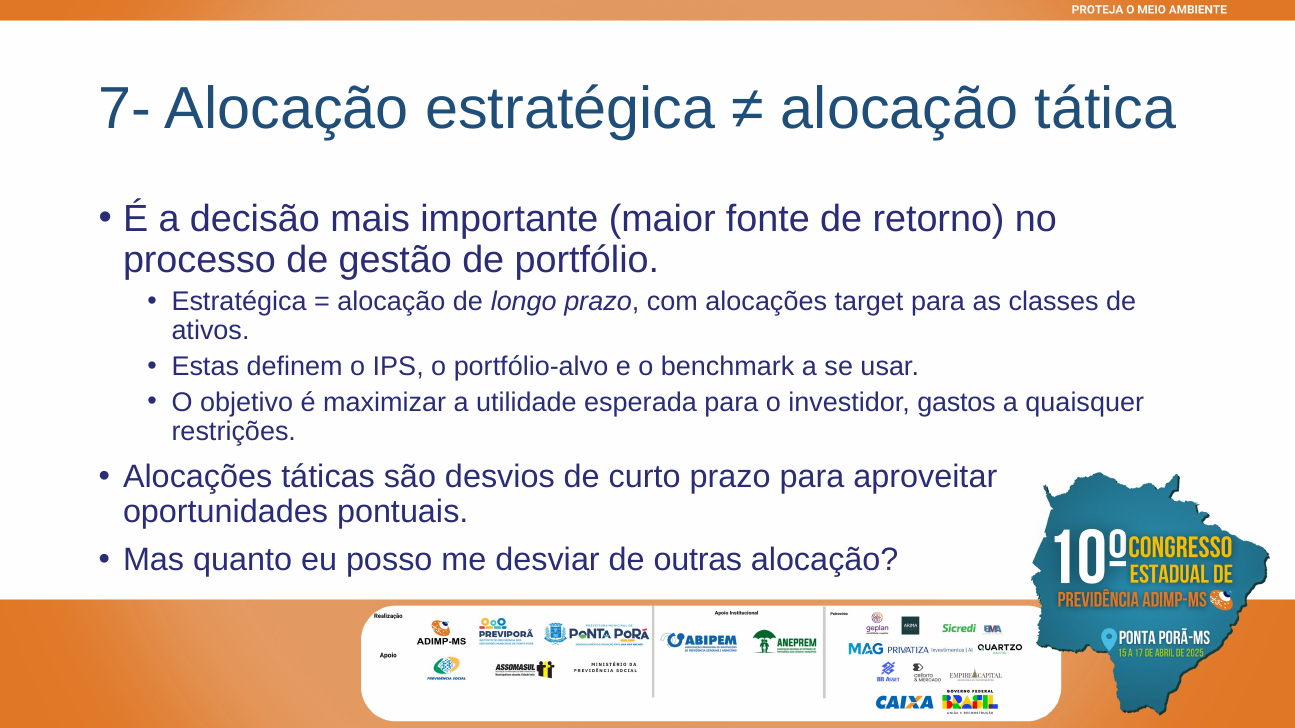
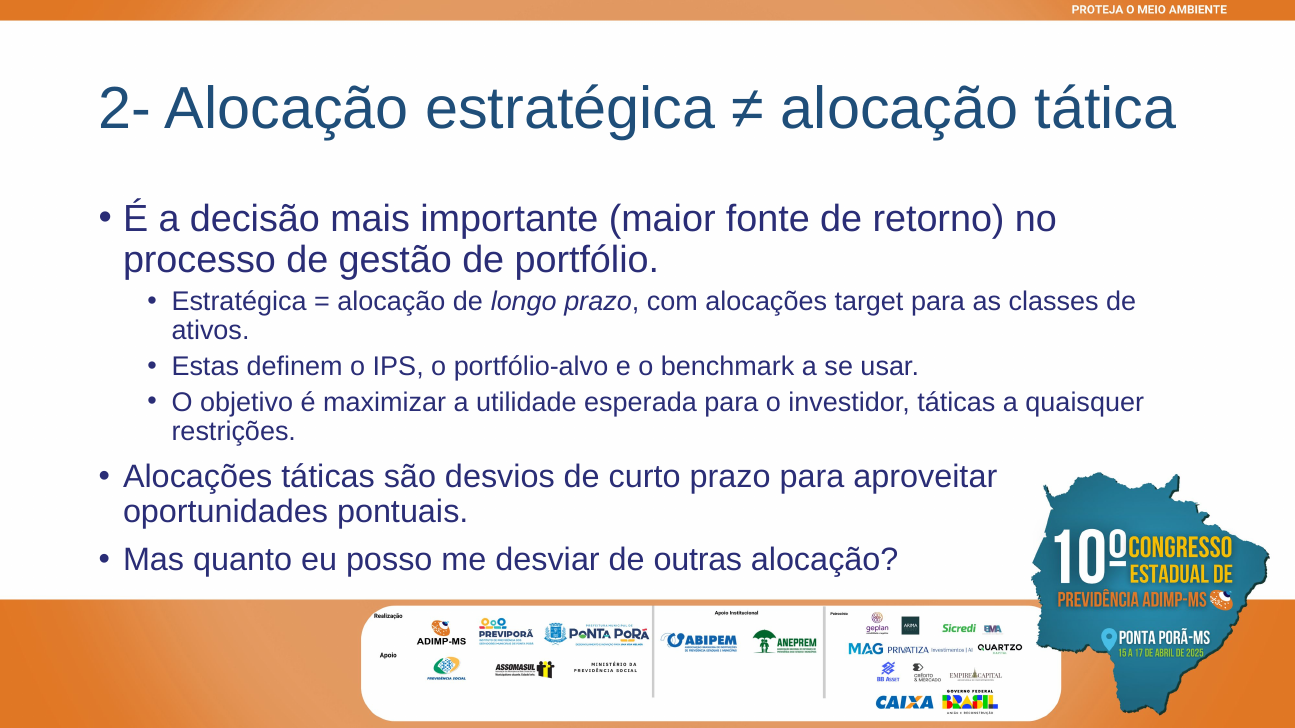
7-: 7- -> 2- (125, 109)
investidor gastos: gastos -> táticas (956, 402)
